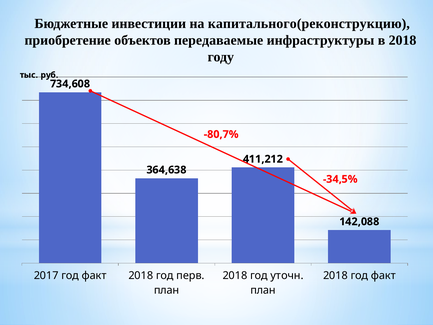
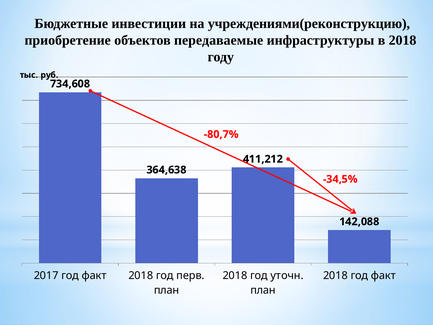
капитального(реконструкцию: капитального(реконструкцию -> учреждениями(реконструкцию (309, 24)
